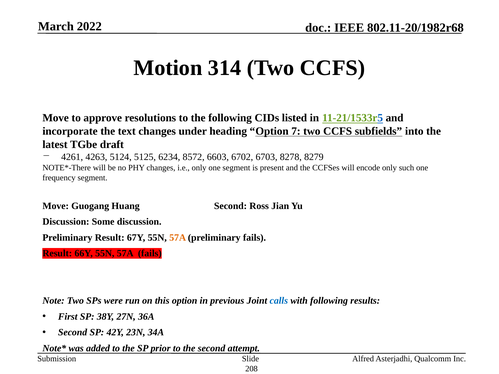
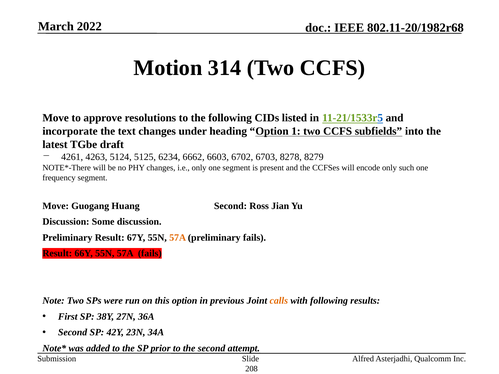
7: 7 -> 1 (296, 131)
8572: 8572 -> 6662 (194, 157)
calls colour: blue -> orange (279, 301)
